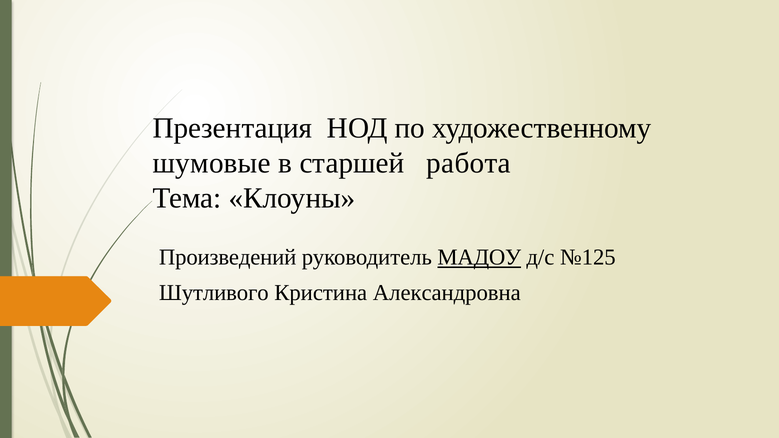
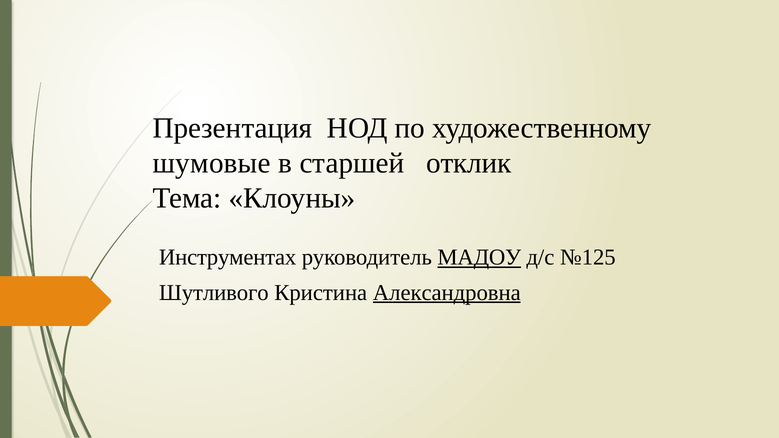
работа: работа -> отклик (469, 163)
Произведений: Произведений -> Инструментах (228, 257)
Александровна underline: none -> present (447, 293)
